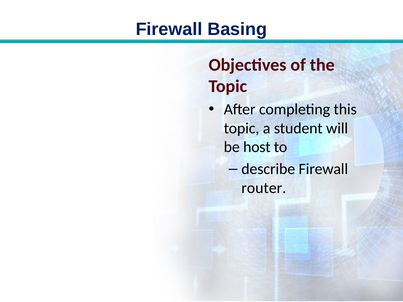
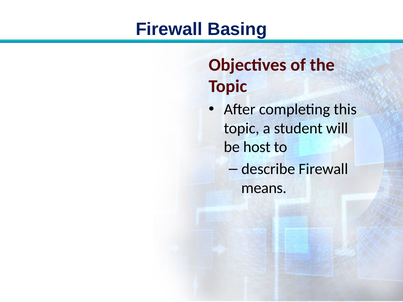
router: router -> means (264, 188)
